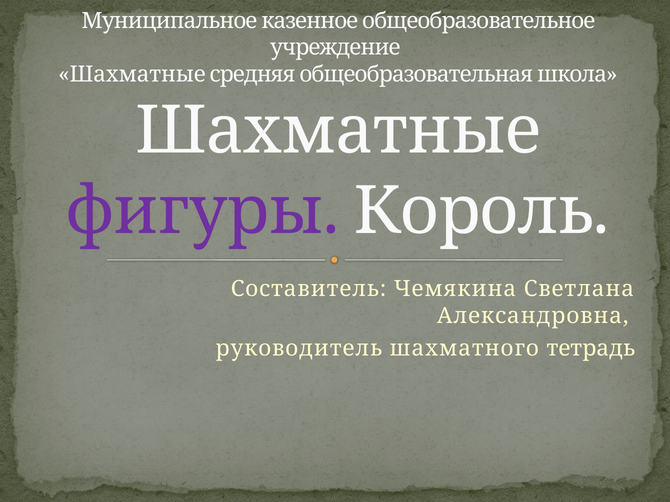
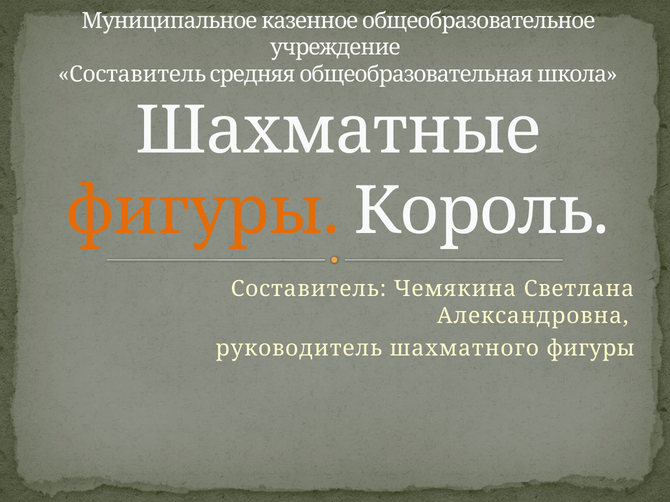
Шахматные: Шахматные -> Составитель (132, 74)
фигуры colour: purple -> orange (203, 211)
шахматного тетрадь: тетрадь -> фигуры (591, 349)
